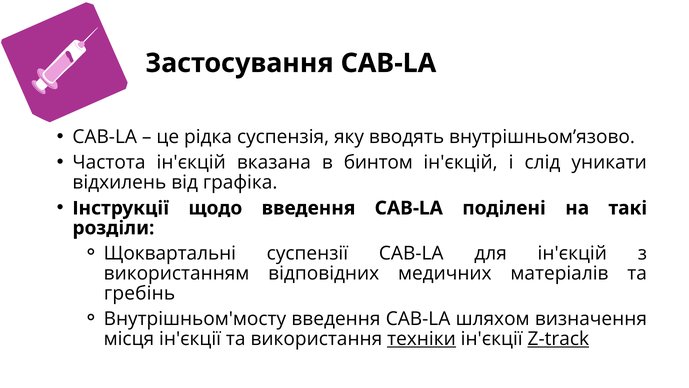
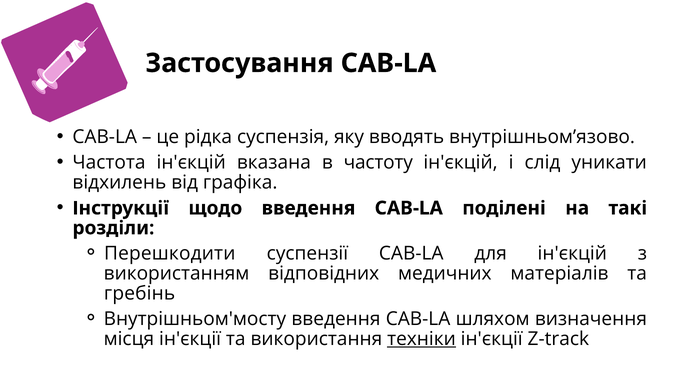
бинтом: бинтом -> частоту (378, 162)
Щоквартальні: Щоквартальні -> Перешкодити (170, 253)
Z-track underline: present -> none (558, 338)
